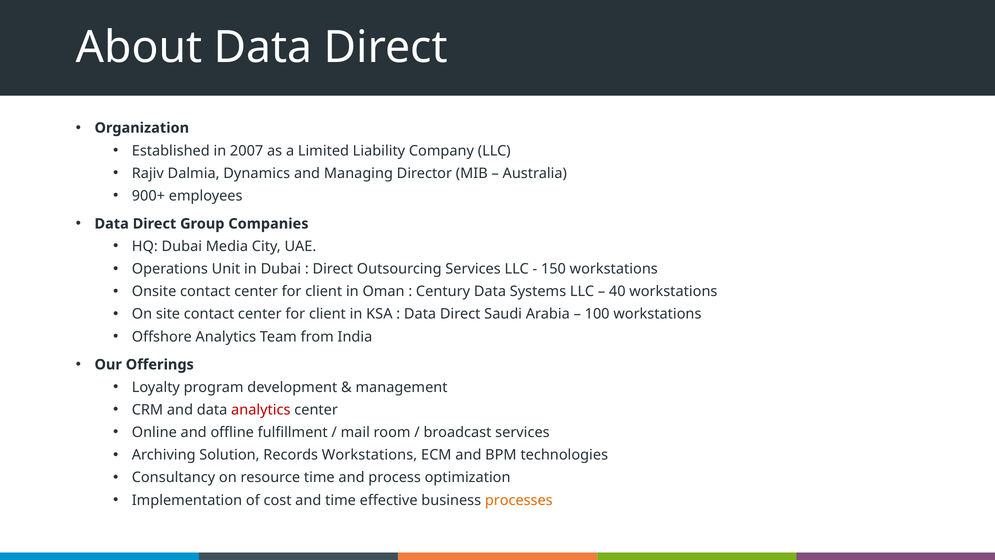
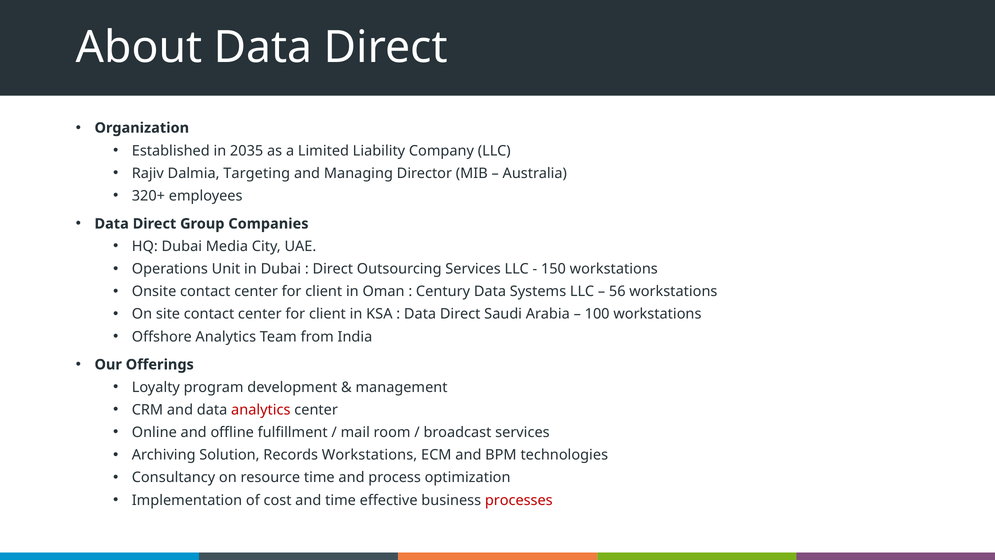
2007: 2007 -> 2035 (247, 151)
Dynamics: Dynamics -> Targeting (257, 173)
900+: 900+ -> 320+ (148, 196)
40: 40 -> 56 (617, 291)
processes colour: orange -> red (519, 500)
